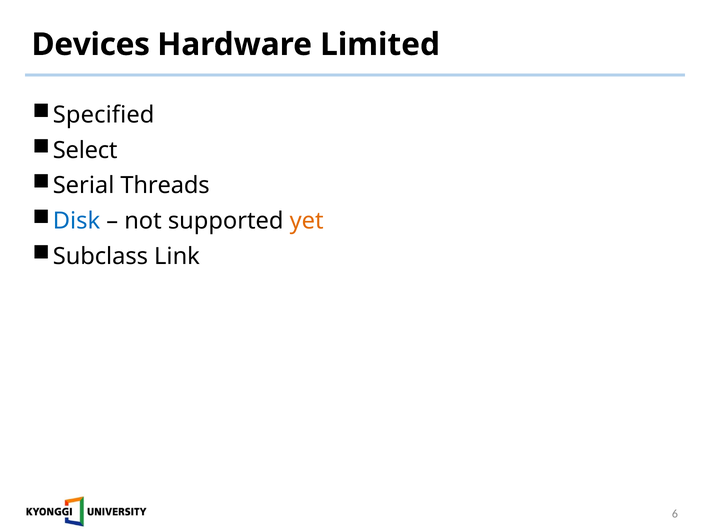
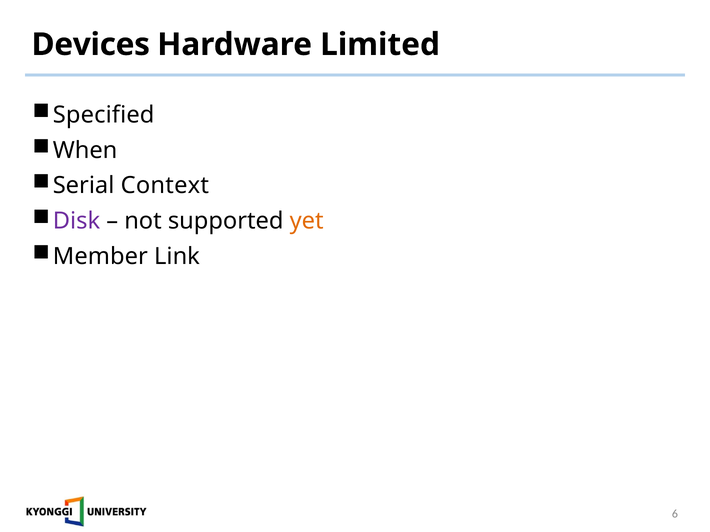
Select: Select -> When (85, 150)
Threads: Threads -> Context (165, 186)
Disk colour: blue -> purple (76, 221)
Subclass: Subclass -> Member (100, 257)
